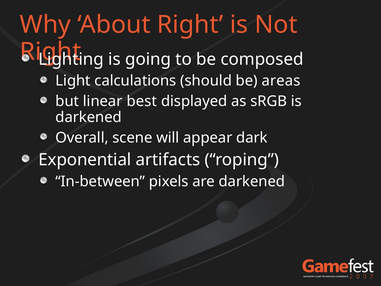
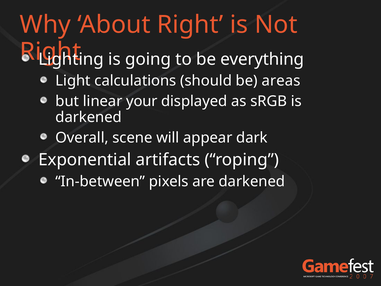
composed: composed -> everything (262, 59)
best: best -> your (142, 101)
